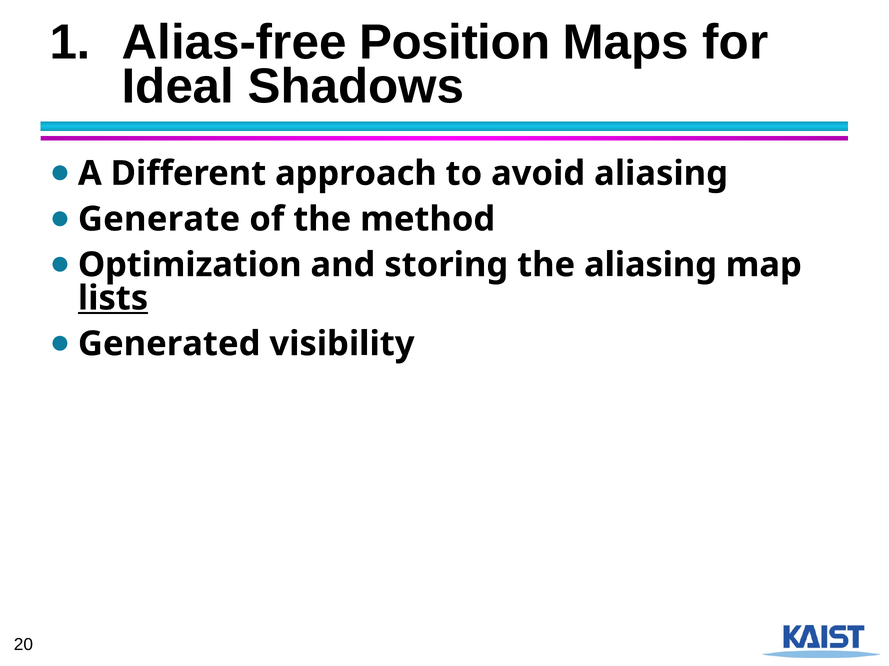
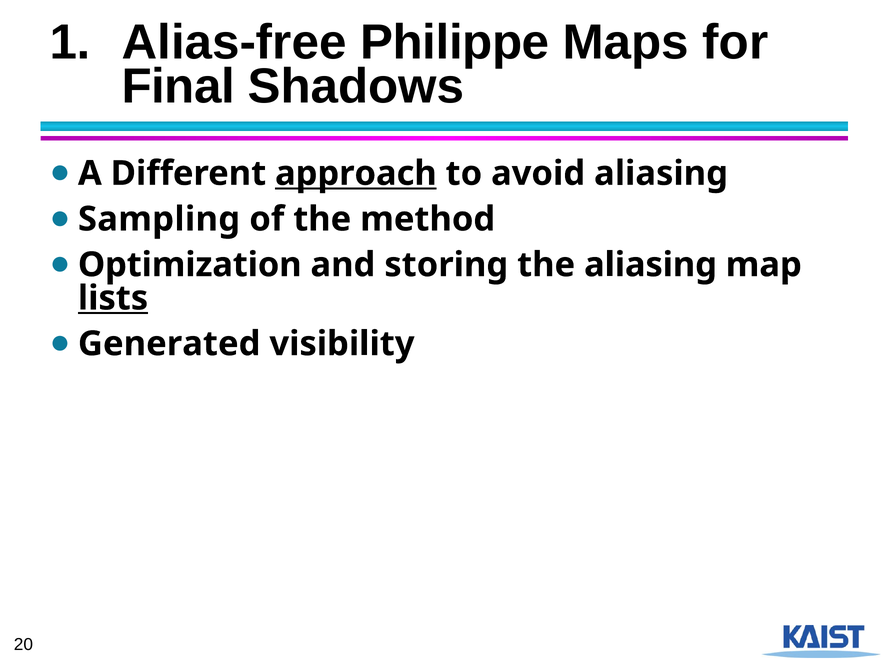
Position: Position -> Philippe (455, 42)
Ideal: Ideal -> Final (178, 87)
approach underline: none -> present (356, 174)
Generate: Generate -> Sampling (159, 219)
